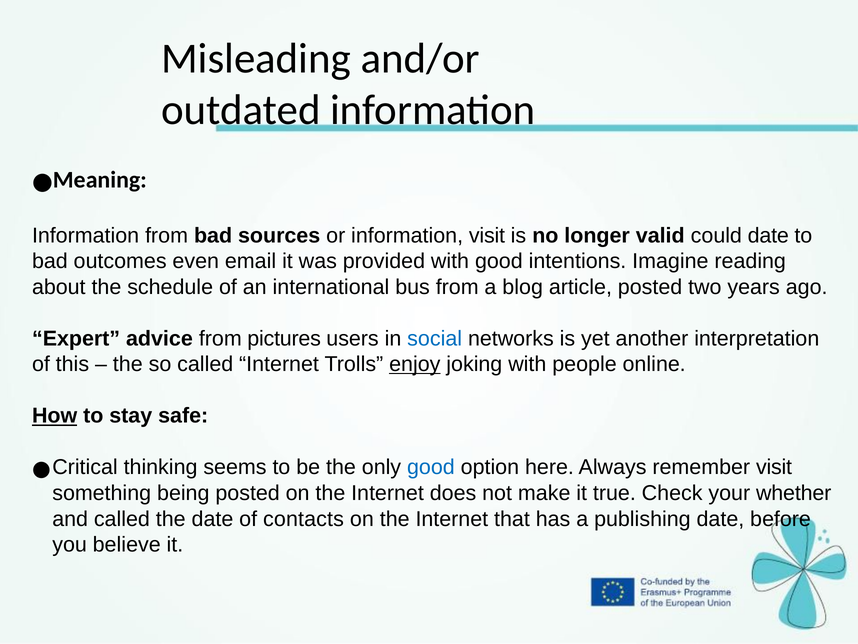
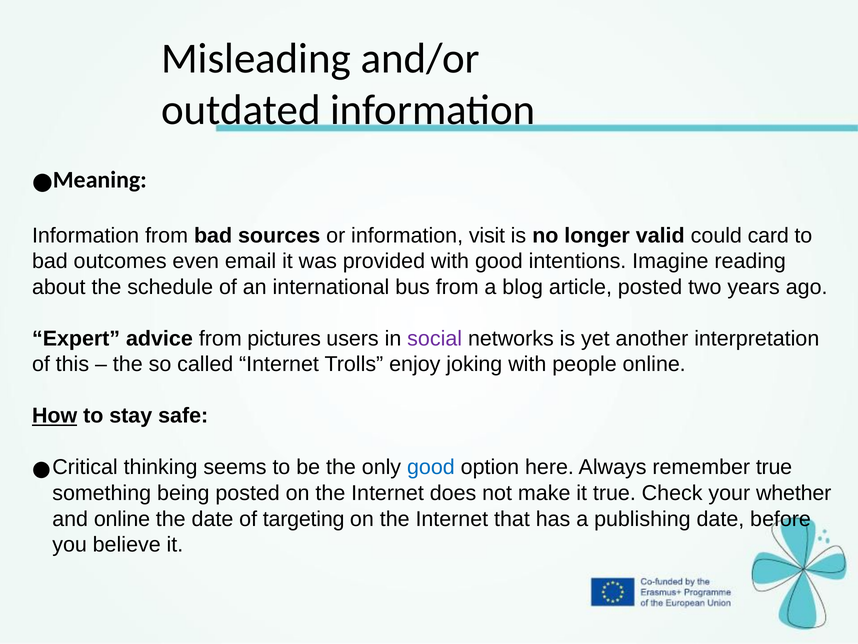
could date: date -> card (768, 235)
social colour: blue -> purple (435, 338)
enjoy underline: present -> none (415, 364)
remember visit: visit -> true (774, 467)
and called: called -> online (122, 519)
contacts: contacts -> targeting (304, 519)
